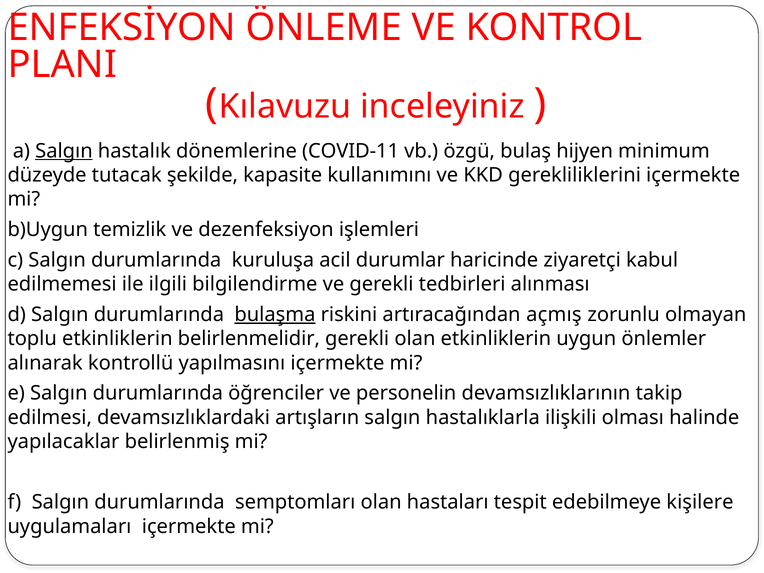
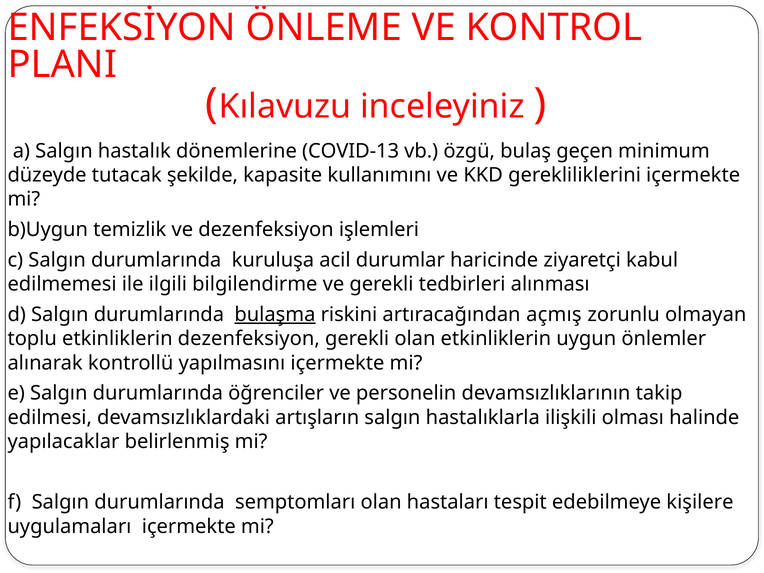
Salgın underline: present -> none (64, 151)
COVID-11: COVID-11 -> COVID-13 (351, 151)
hijyen: hijyen -> geçen (585, 151)
etkinliklerin belirlenmelidir: belirlenmelidir -> dezenfeksiyon (249, 339)
